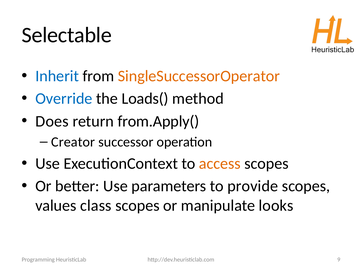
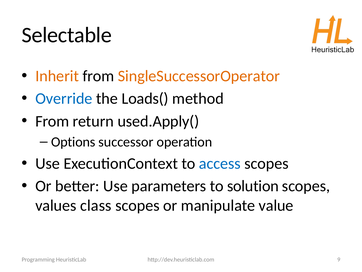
Inherit colour: blue -> orange (57, 76)
Does: Does -> From (52, 121)
from.Apply(: from.Apply( -> used.Apply( (158, 121)
Creator: Creator -> Options (73, 142)
access colour: orange -> blue (220, 163)
provide: provide -> solution (253, 186)
looks: looks -> value (276, 205)
